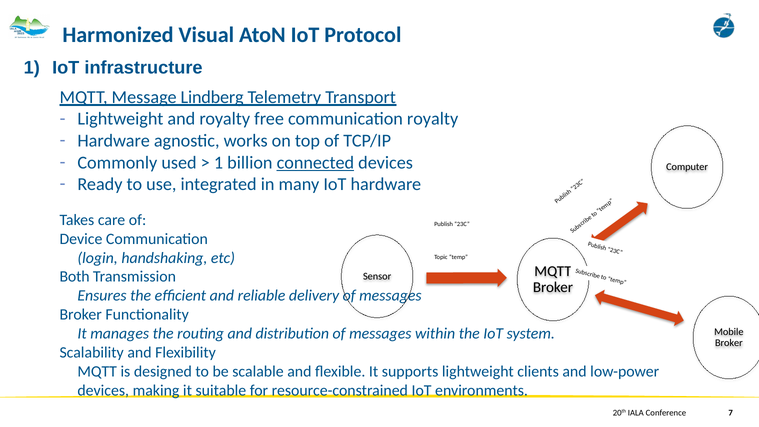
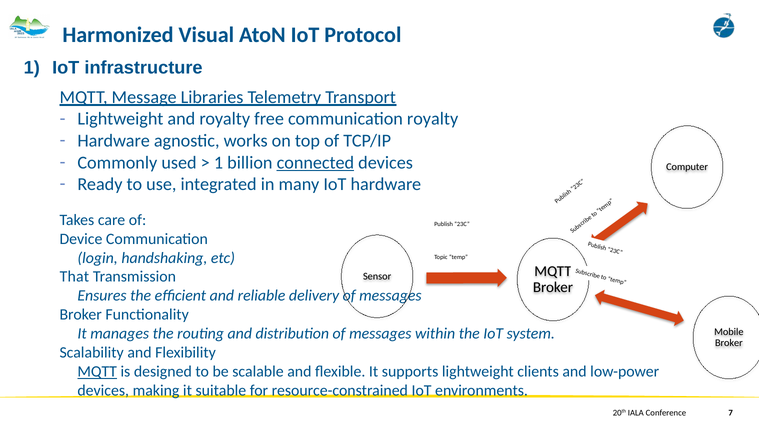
Lindberg: Lindberg -> Libraries (212, 97)
Both: Both -> That (74, 277)
MQTT underline: none -> present (97, 372)
